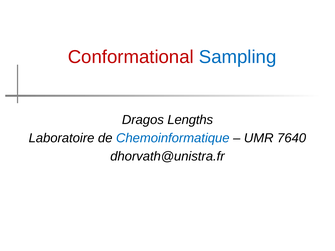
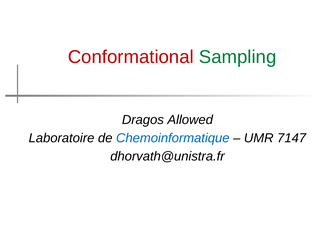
Sampling colour: blue -> green (238, 57)
Lengths: Lengths -> Allowed (190, 120)
7640: 7640 -> 7147 (292, 138)
